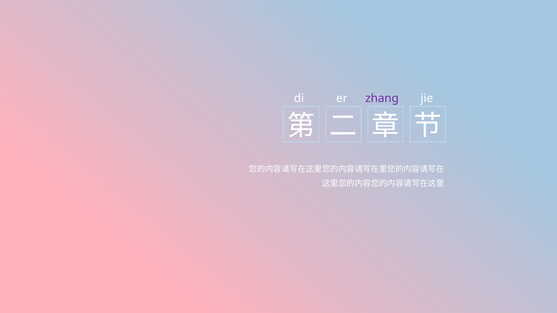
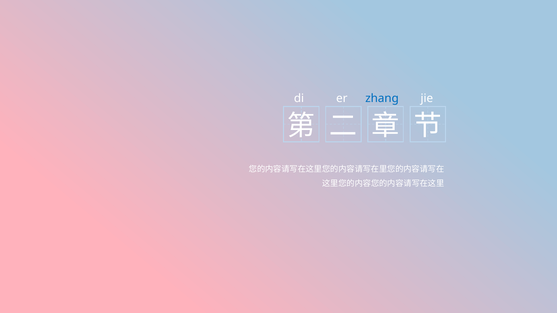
zhang colour: purple -> blue (382, 99)
